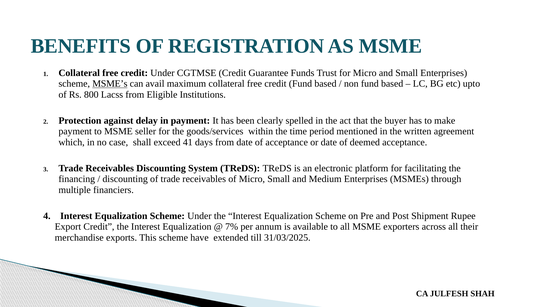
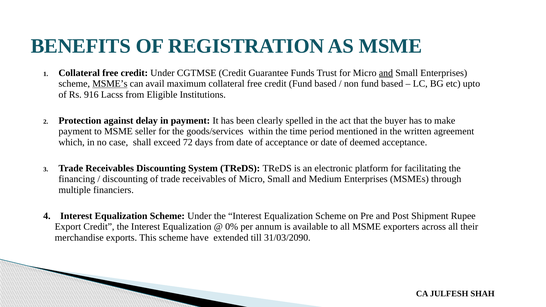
and underline: none -> present (386, 73)
800: 800 -> 916 (91, 95)
41: 41 -> 72 (188, 142)
7%: 7% -> 0% (232, 227)
31/03/2025: 31/03/2025 -> 31/03/2090 (287, 238)
